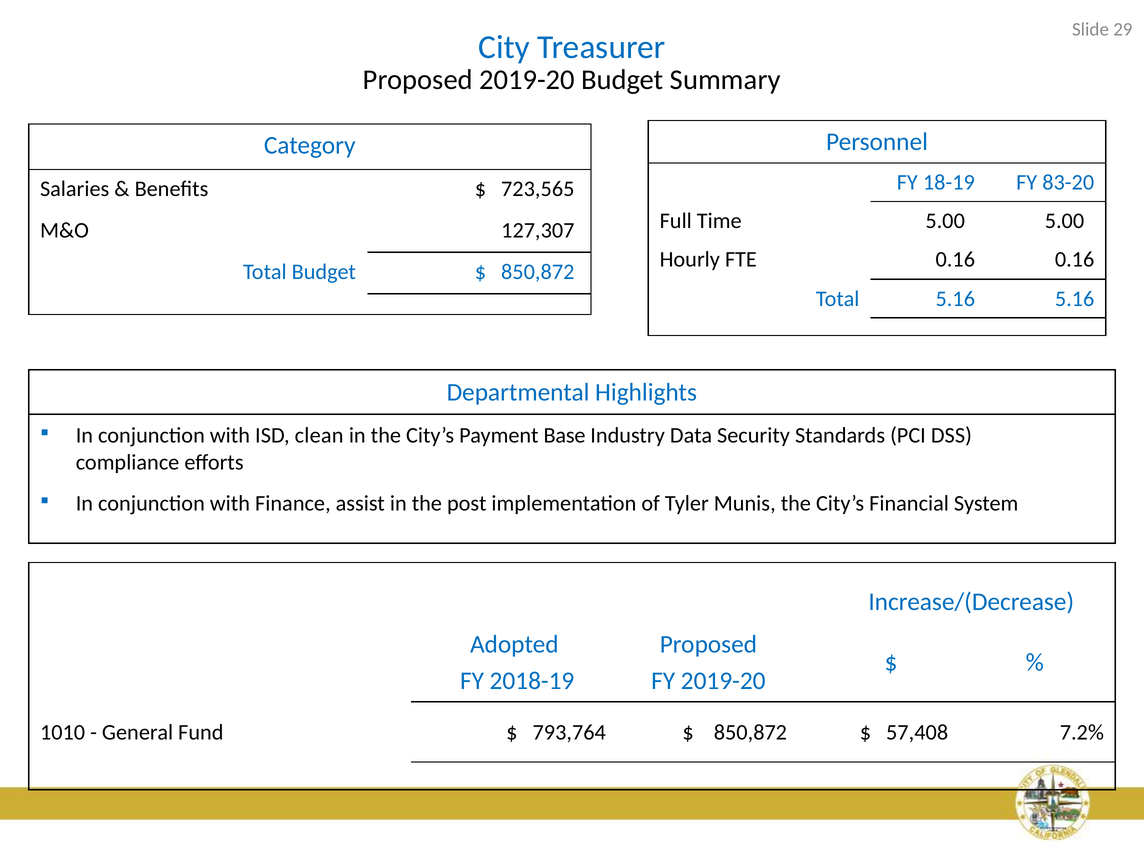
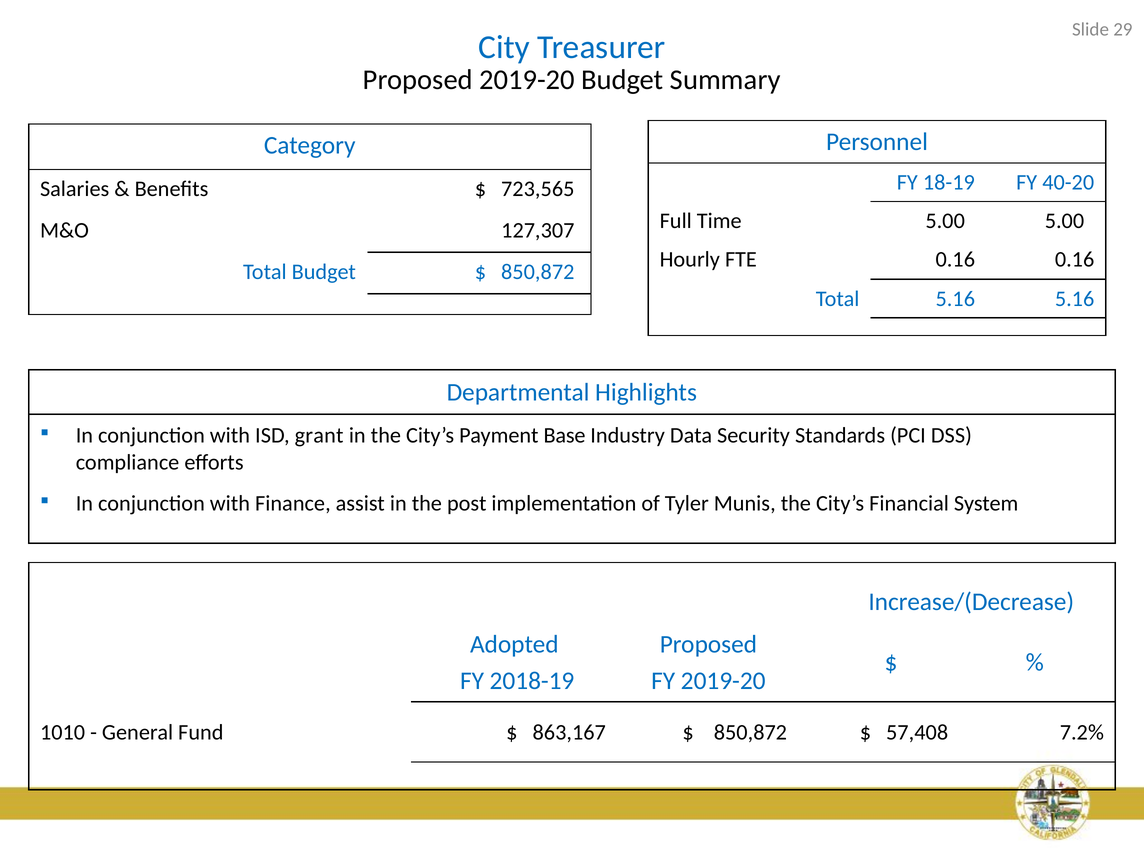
83-20: 83-20 -> 40-20 (1068, 183)
clean: clean -> grant (319, 435)
793,764: 793,764 -> 863,167 (569, 733)
